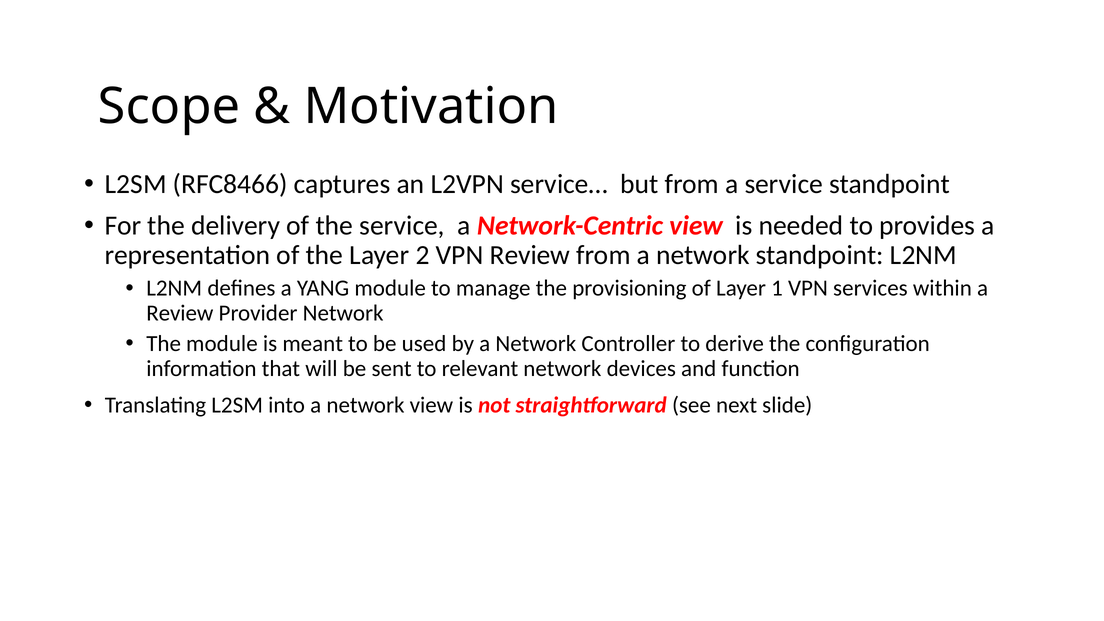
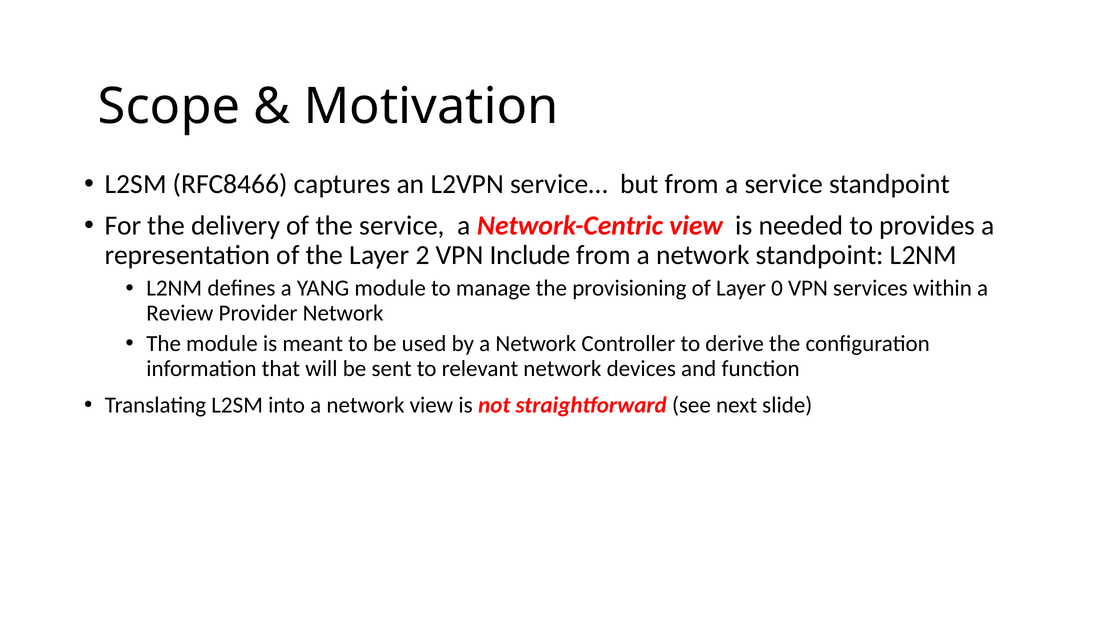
VPN Review: Review -> Include (530, 255)
1: 1 -> 0 (777, 288)
